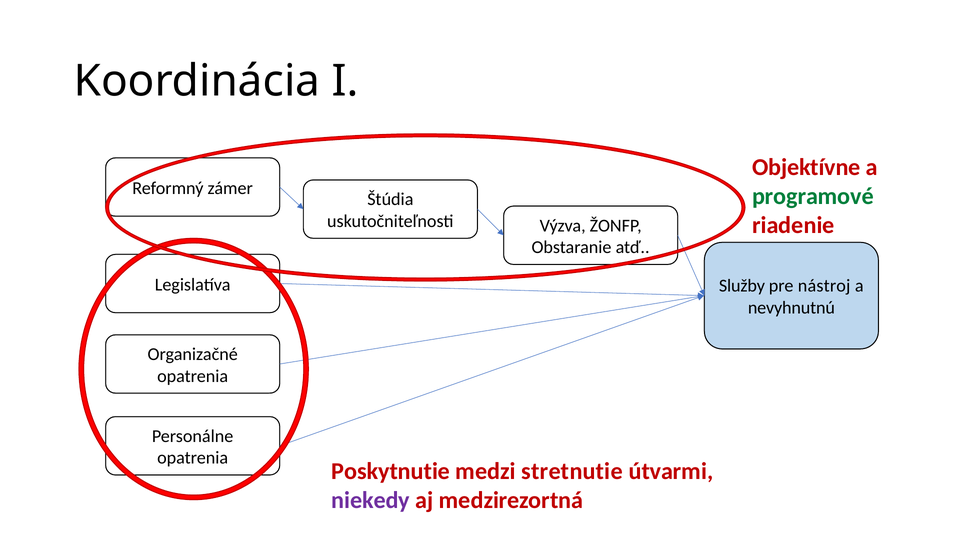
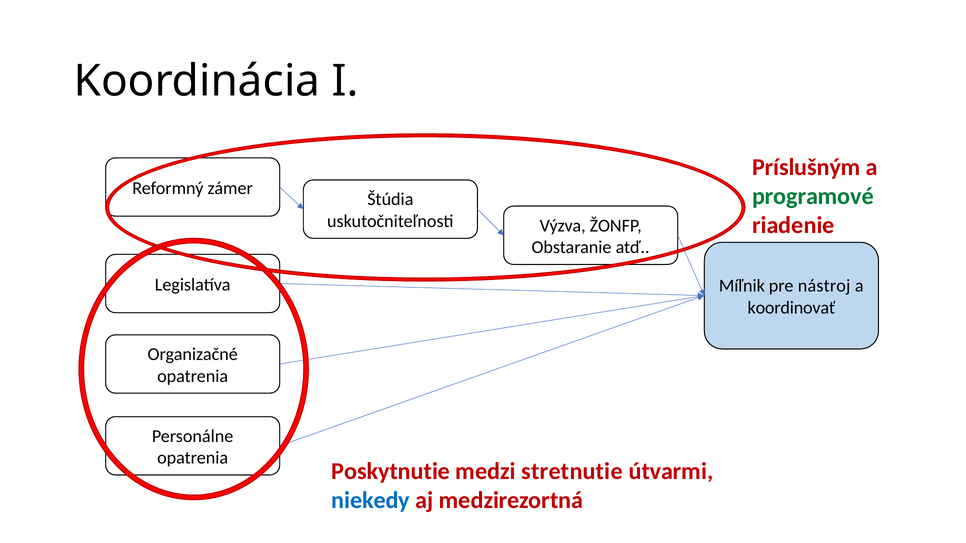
Objektívne: Objektívne -> Príslušným (806, 167)
Služby: Služby -> Míľnik (742, 286)
nevyhnutnú: nevyhnutnú -> koordinovať (791, 308)
niekedy colour: purple -> blue (371, 501)
